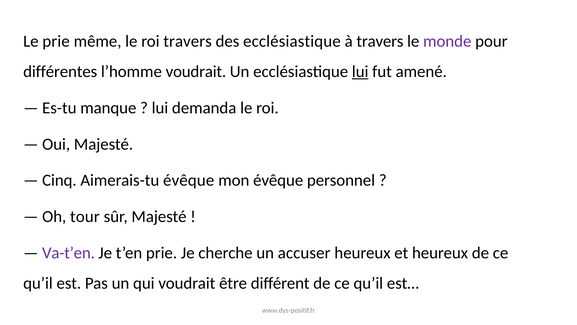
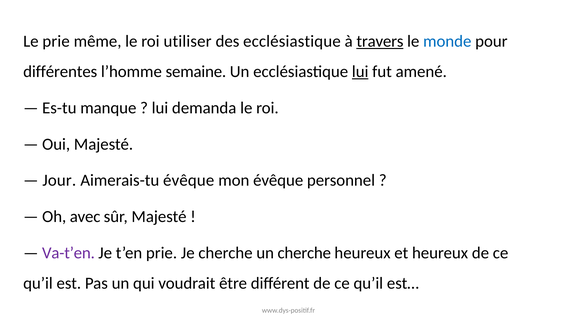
roi travers: travers -> utiliser (188, 41)
travers underline: none -> present (380, 41)
monde colour: purple -> blue (447, 41)
l’homme voudrait: voudrait -> semaine (196, 71)
Cinq: Cinq -> Jour (59, 180)
tour: tour -> avec (85, 216)
un accuser: accuser -> cherche (304, 253)
